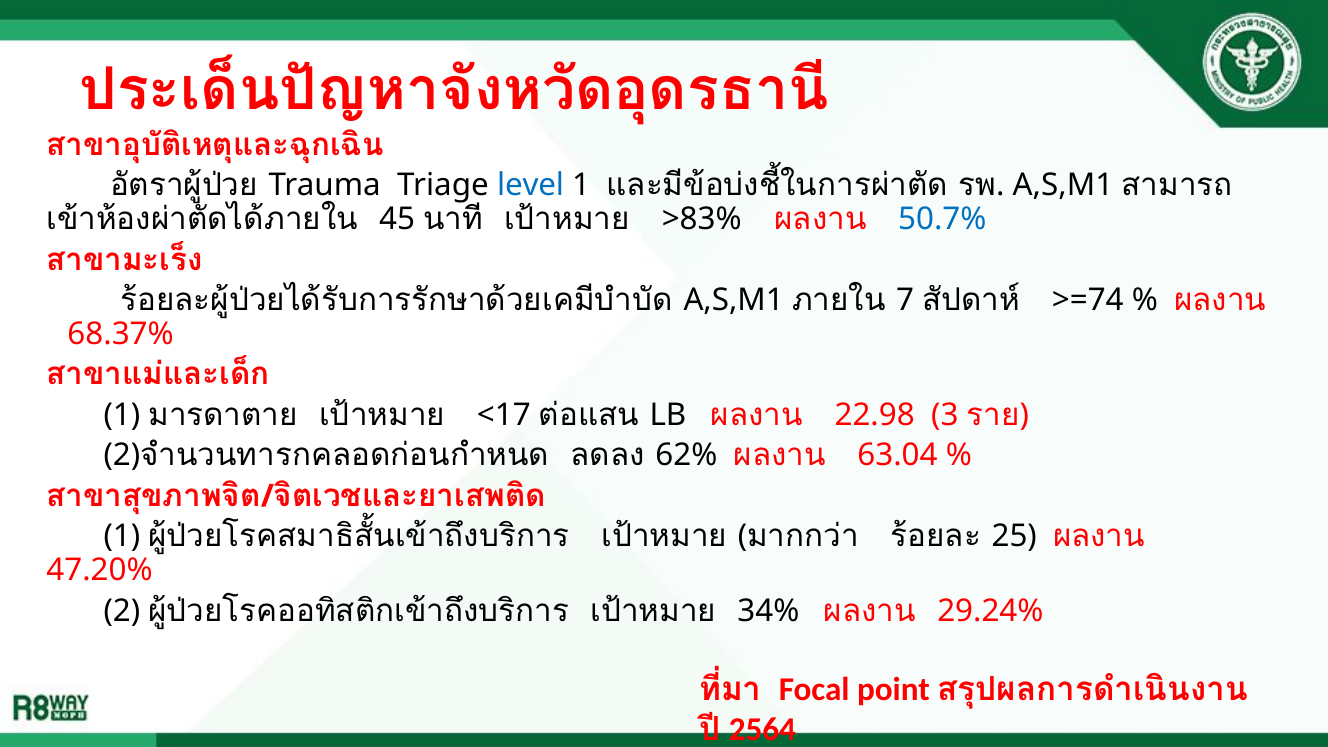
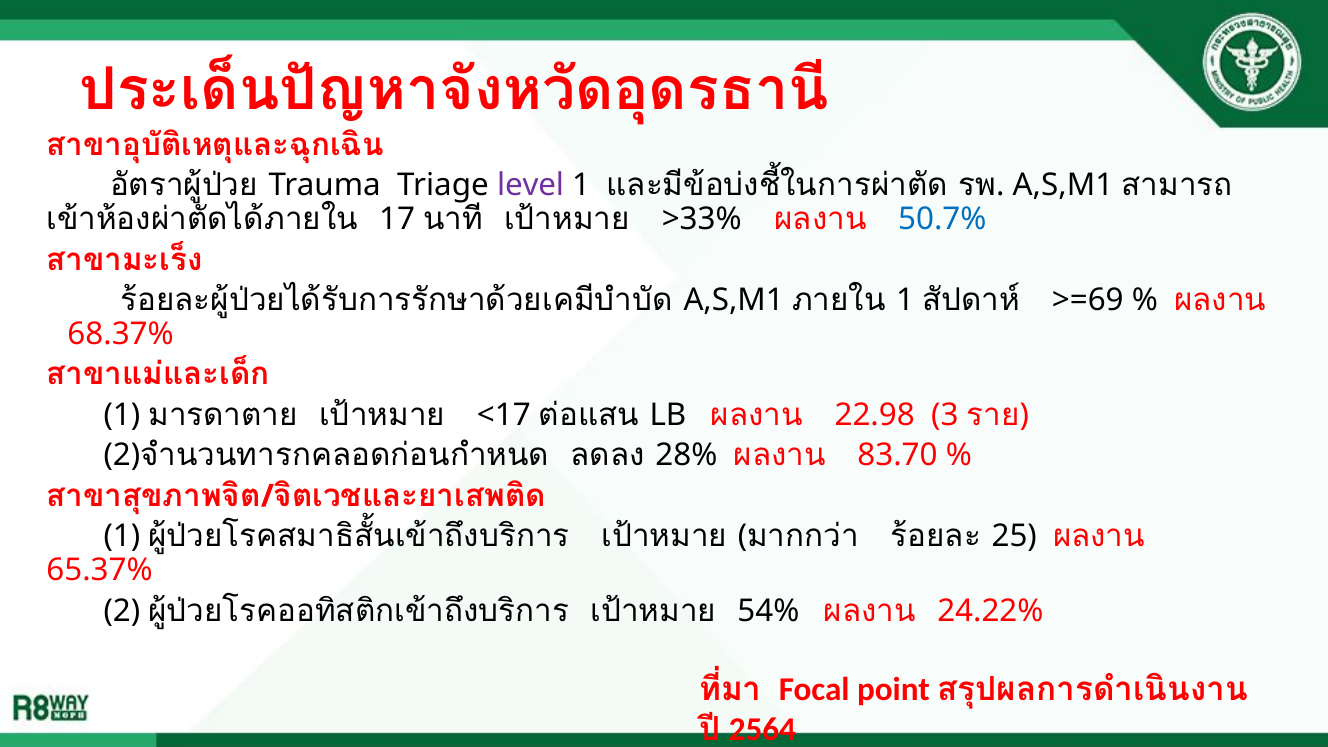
level colour: blue -> purple (531, 185)
45: 45 -> 17 (397, 219)
>83%: >83% -> >33% (702, 219)
7: 7 -> 1 (905, 300)
>=74: >=74 -> >=69 (1088, 300)
62%: 62% -> 28% (686, 456)
63.04: 63.04 -> 83.70 (898, 456)
47.20%: 47.20% -> 65.37% (100, 570)
34%: 34% -> 54% (768, 611)
29.24%: 29.24% -> 24.22% (990, 611)
